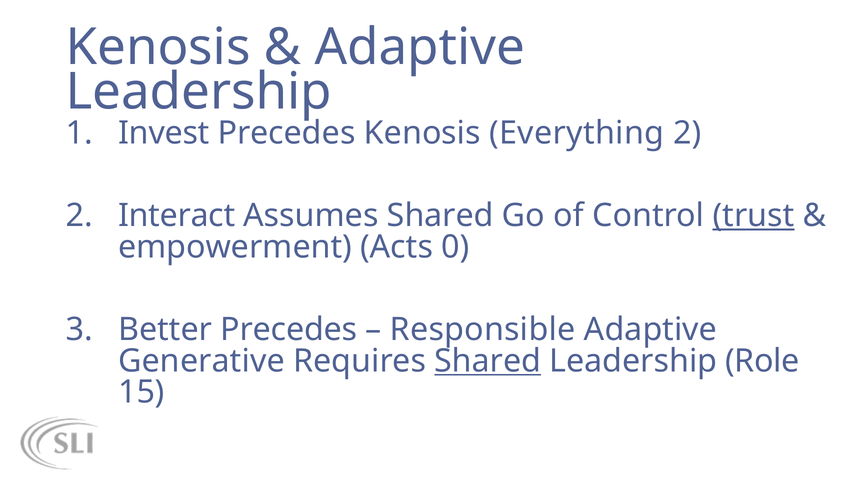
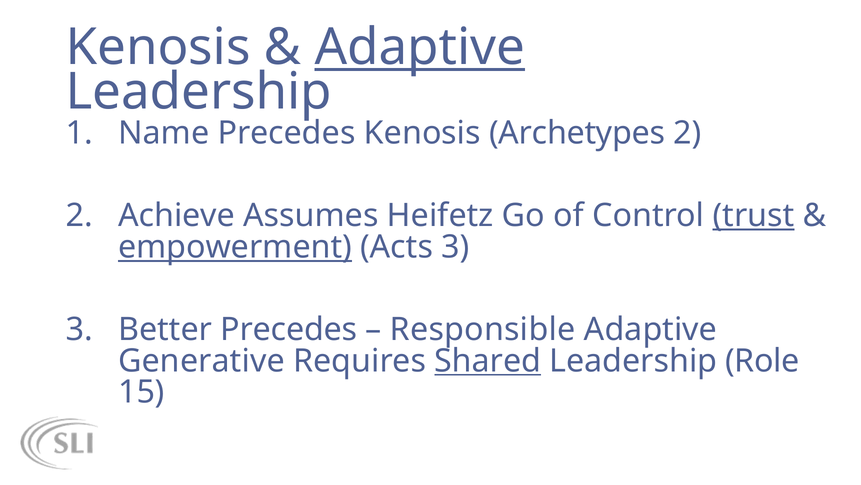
Adaptive underline: none -> present (420, 47)
Invest: Invest -> Name (164, 133)
Everything: Everything -> Archetypes (577, 133)
Interact: Interact -> Achieve (177, 215)
Assumes Shared: Shared -> Heifetz (440, 215)
empowerment underline: none -> present (235, 247)
Acts 0: 0 -> 3 (455, 247)
